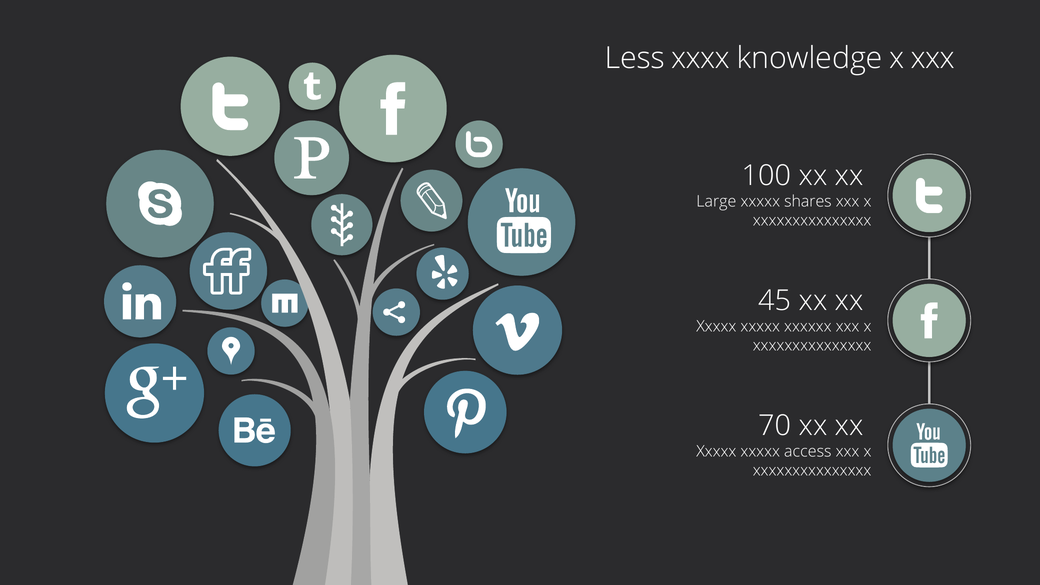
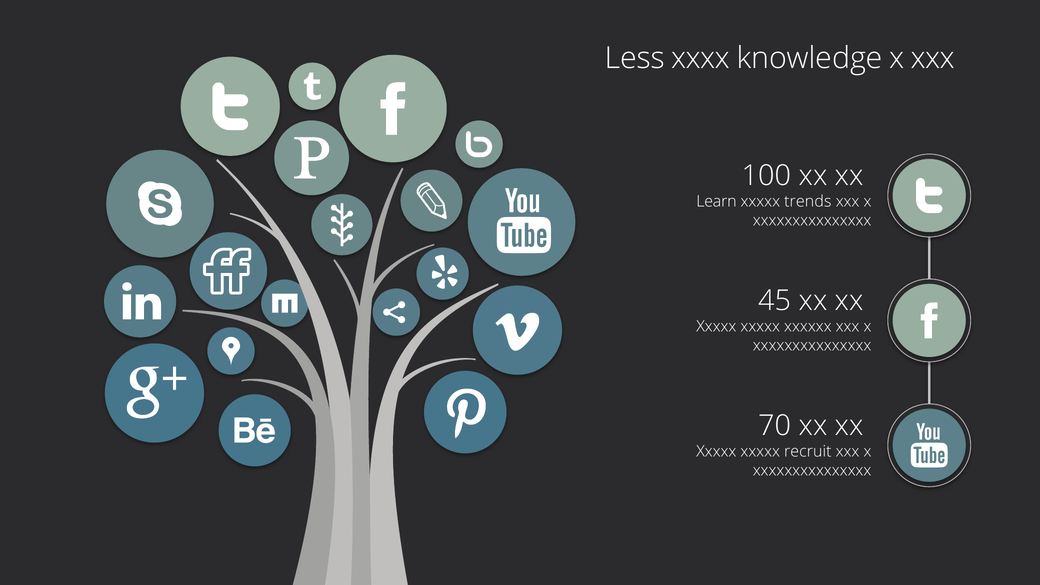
Large: Large -> Learn (716, 202)
shares: shares -> trends (808, 202)
access: access -> recruit (808, 451)
